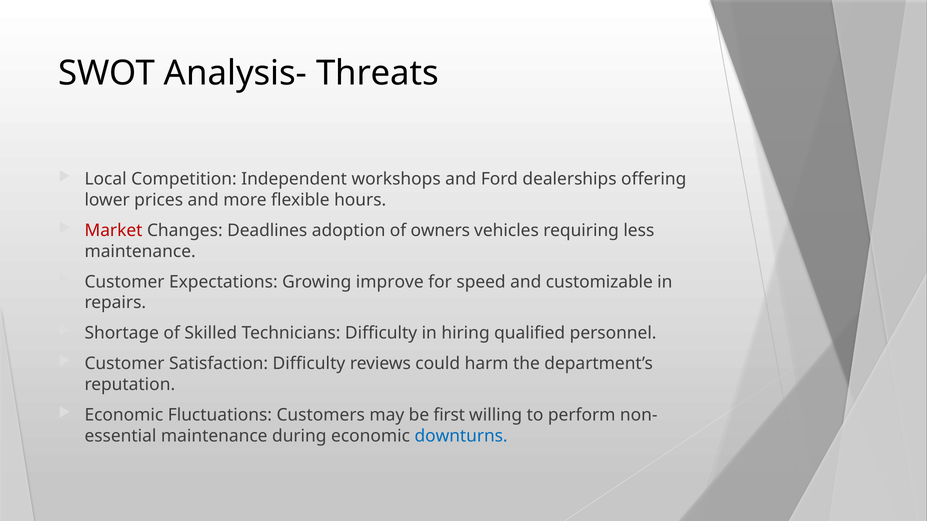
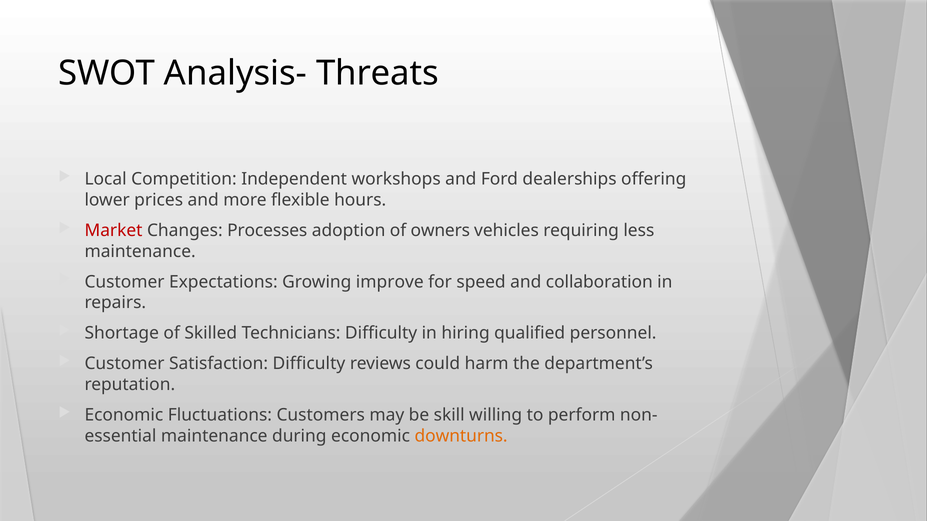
Deadlines: Deadlines -> Processes (267, 231)
customizable: customizable -> collaboration (599, 282)
first: first -> skill (449, 415)
downturns colour: blue -> orange (461, 436)
